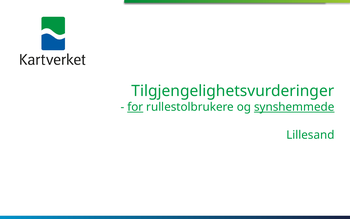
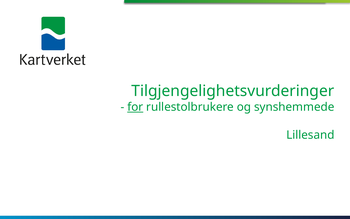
synshemmede underline: present -> none (294, 107)
